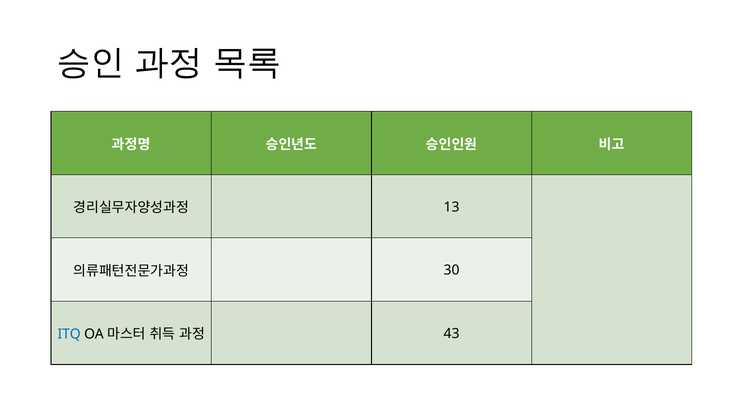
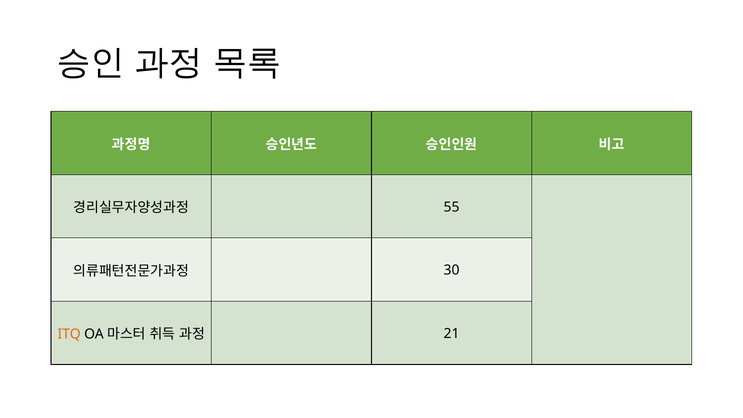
13: 13 -> 55 (452, 207)
ITQ colour: blue -> orange (69, 334)
43: 43 -> 21 (452, 334)
